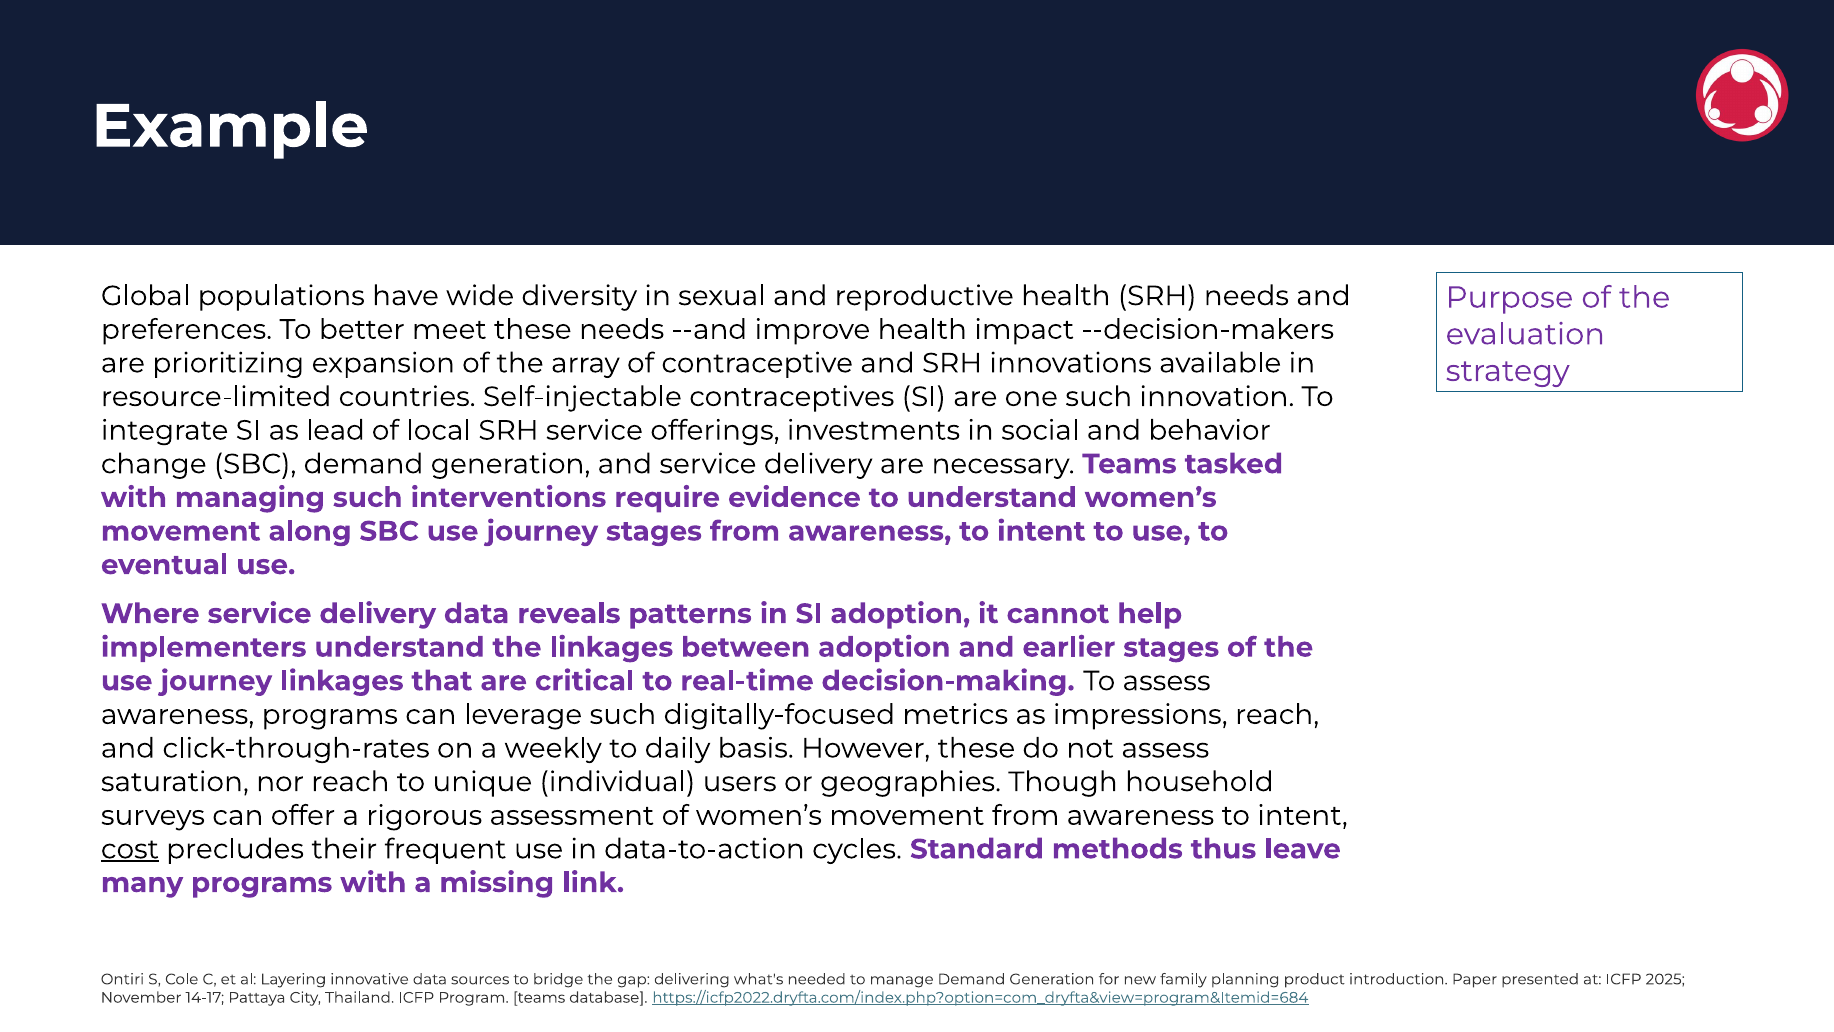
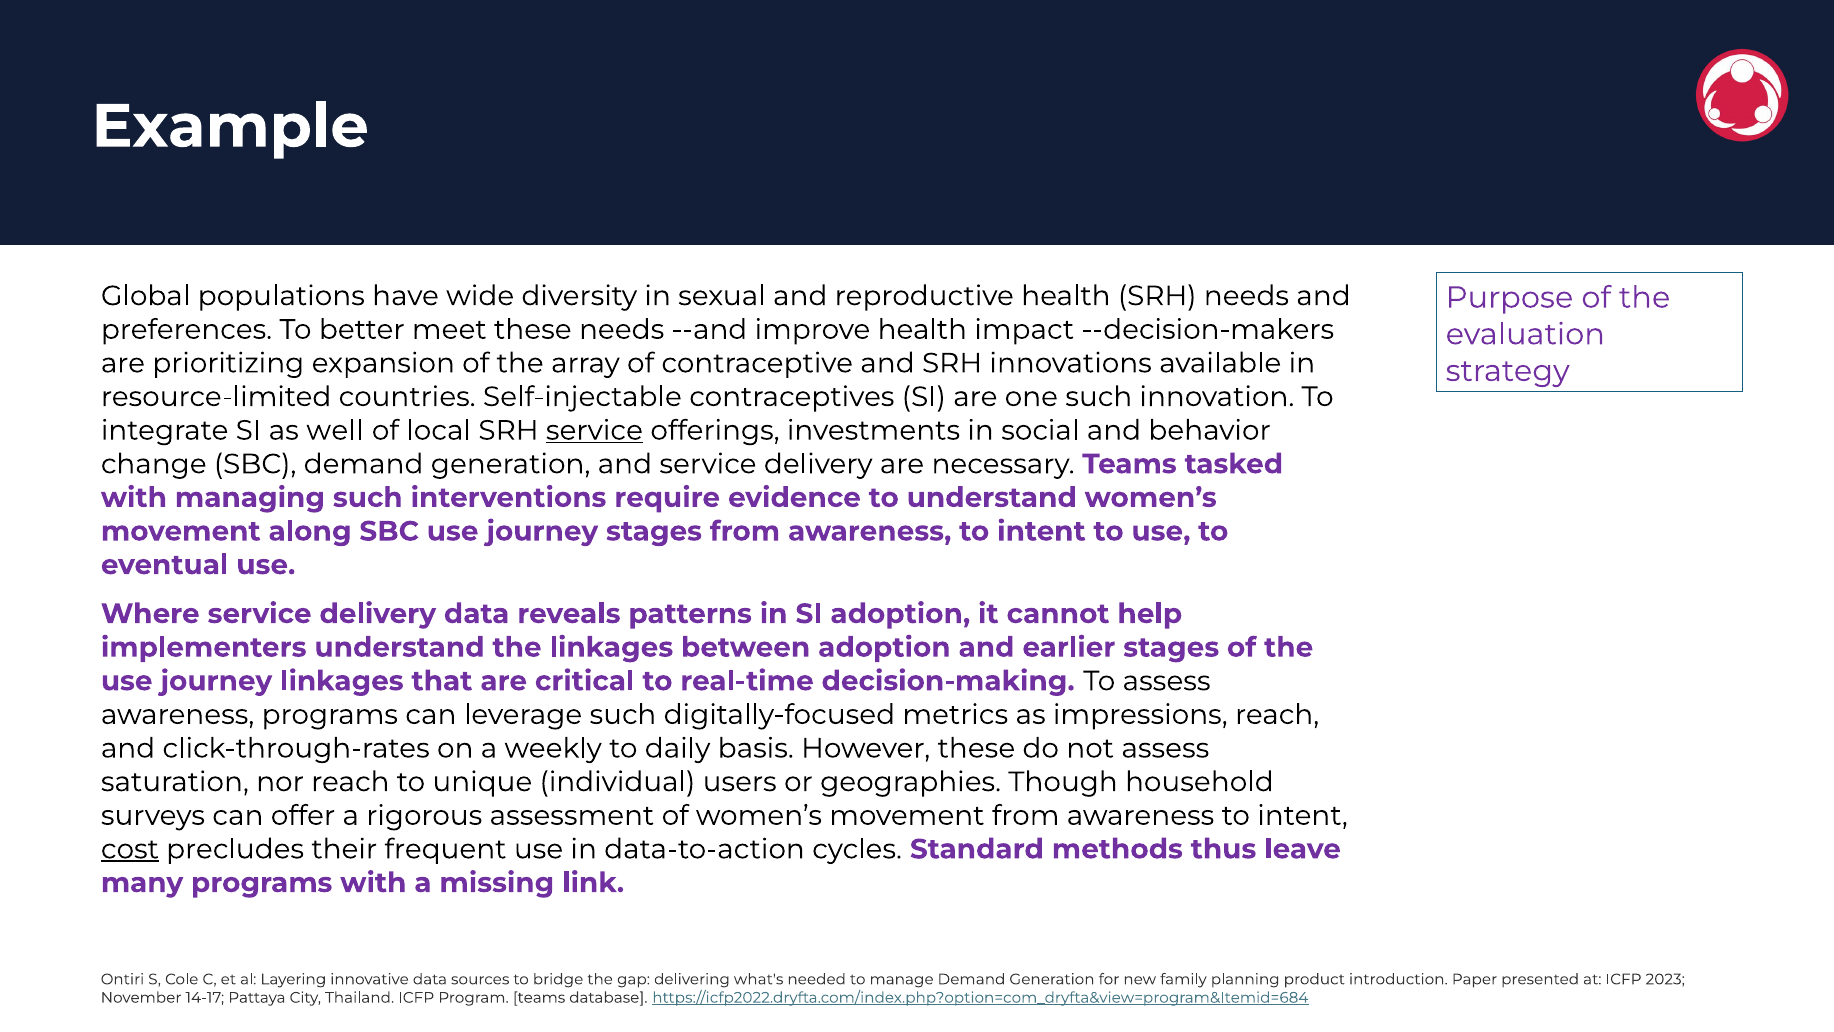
lead: lead -> well (335, 430)
service underline: none -> present (594, 430)
2025: 2025 -> 2023 (1665, 979)
